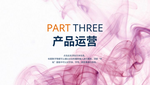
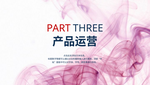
PART colour: orange -> red (59, 28)
